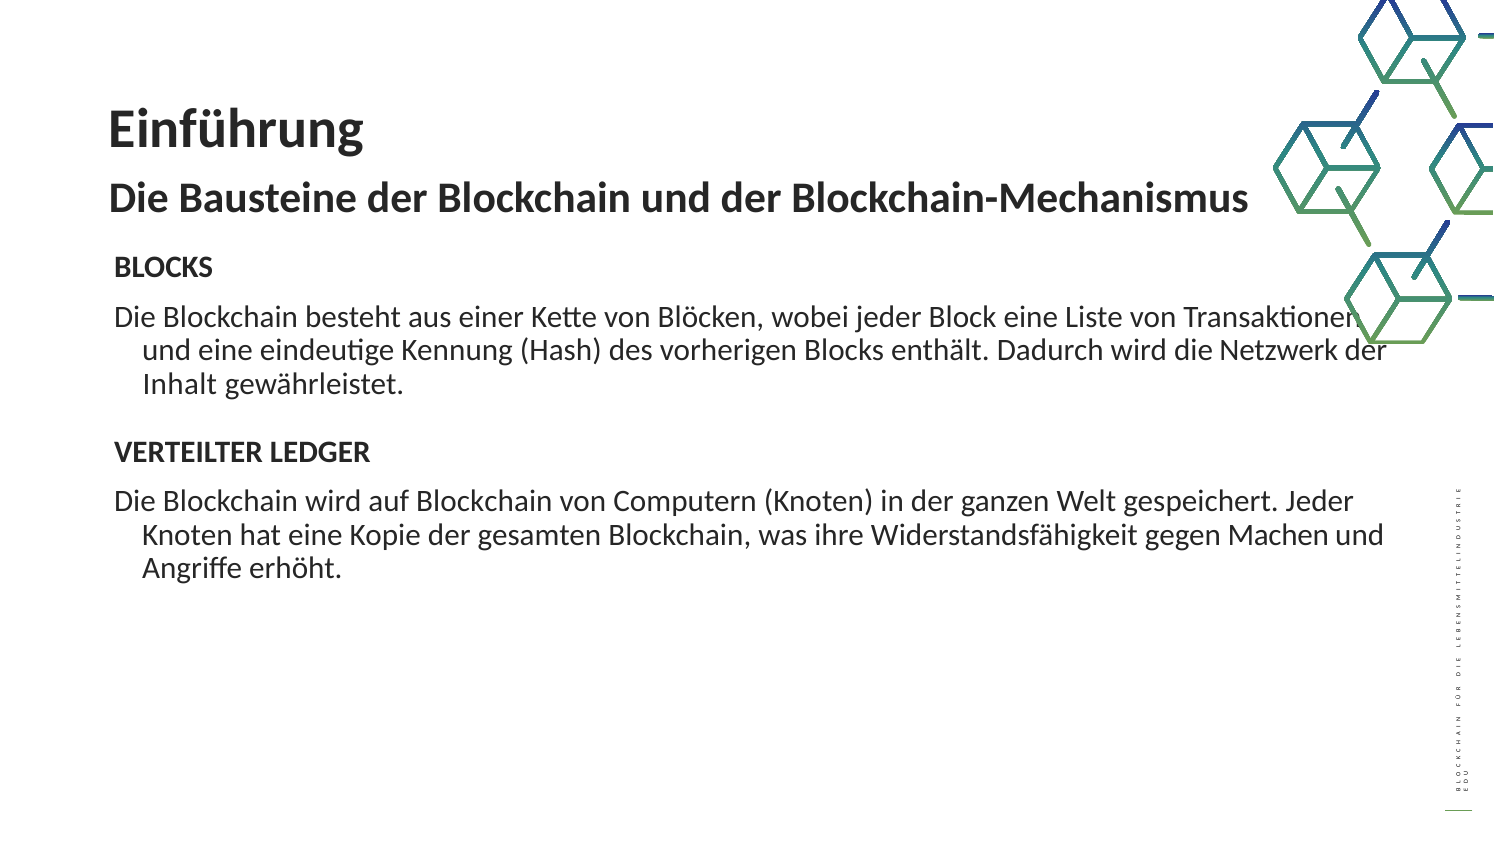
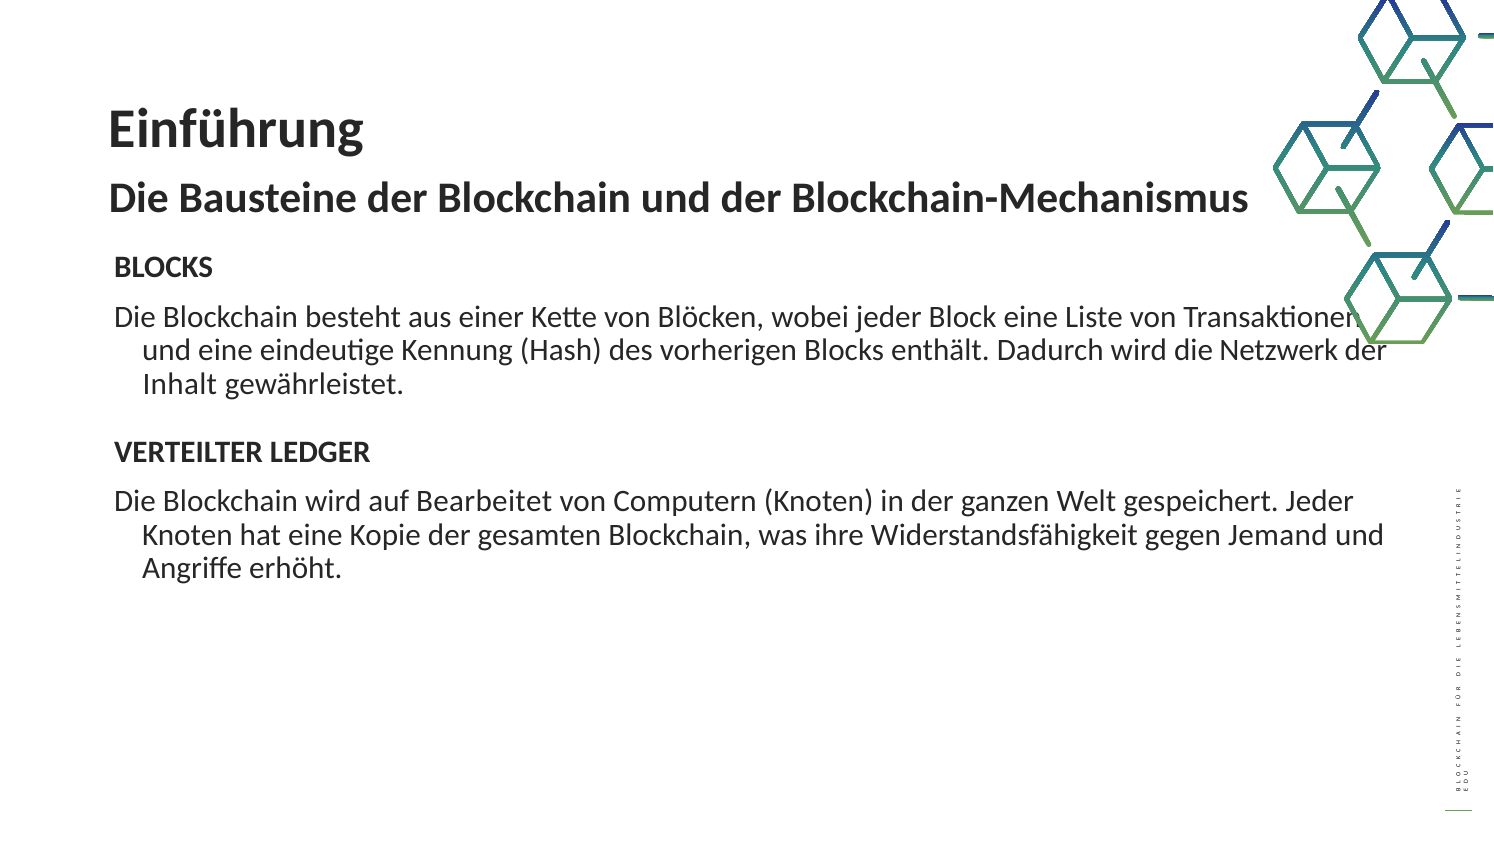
auf Blockchain: Blockchain -> Bearbeitet (484, 501)
Machen: Machen -> Jemand (1278, 534)
